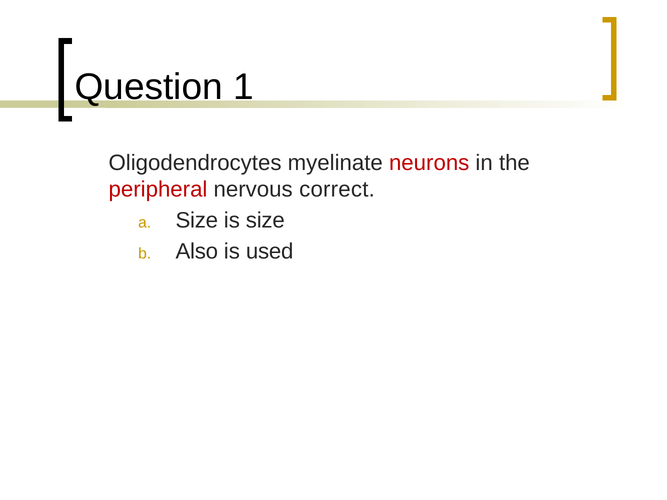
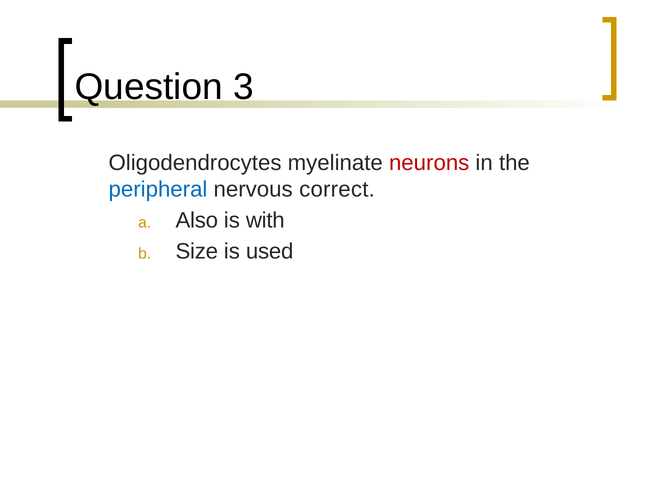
1: 1 -> 3 (243, 87)
peripheral colour: red -> blue (158, 189)
Size: Size -> Also (197, 221)
is size: size -> with (265, 221)
Also: Also -> Size (197, 252)
